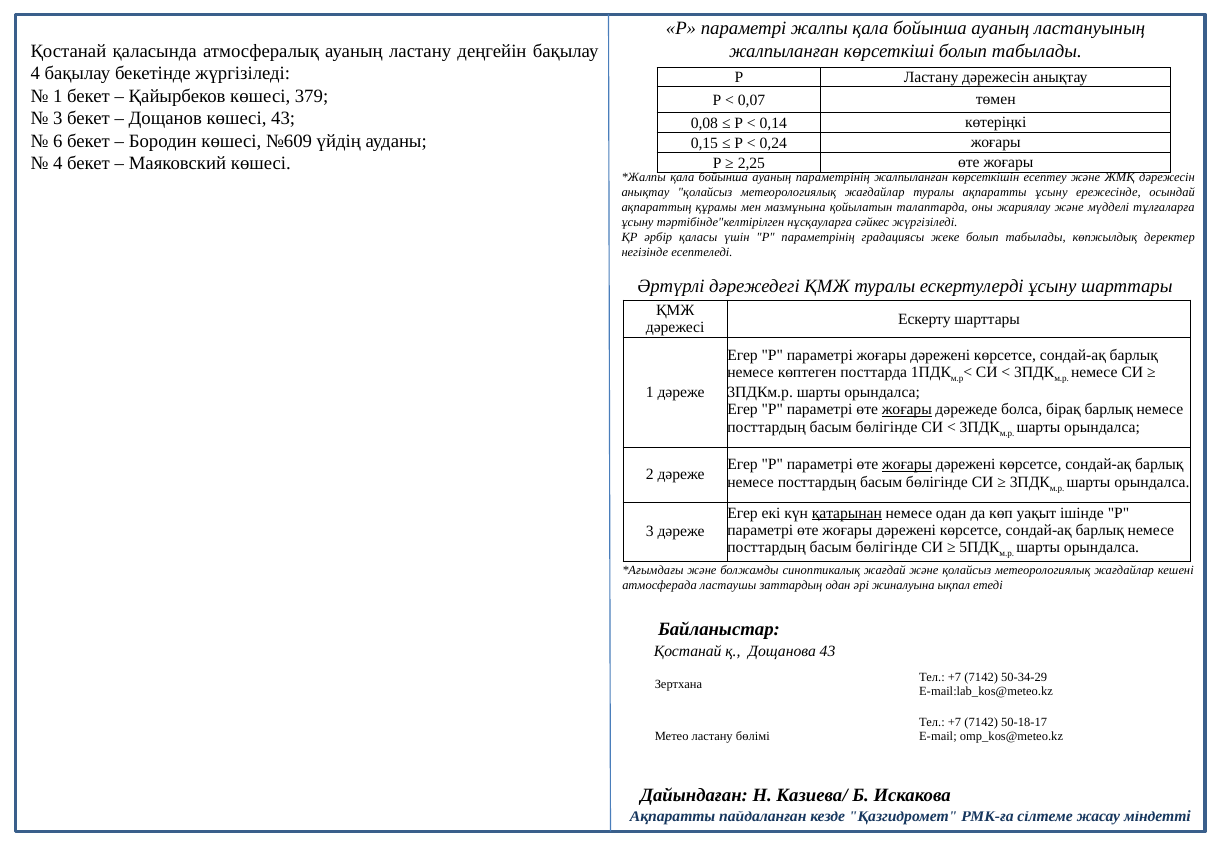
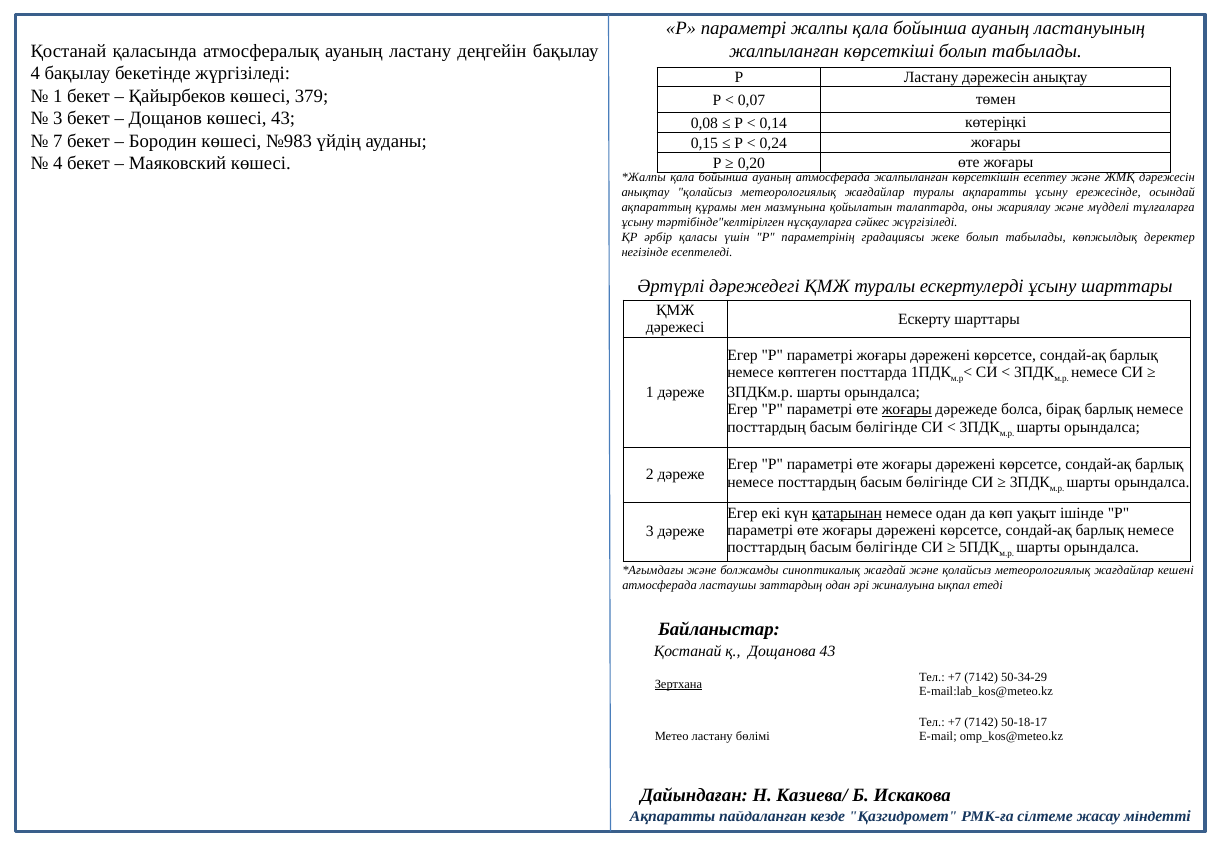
6: 6 -> 7 (58, 141)
№609: №609 -> №983 (289, 141)
2,25: 2,25 -> 0,20 (751, 163)
ауаның параметрінің: параметрінің -> атмосферада (833, 178)
жоғары underline: present -> none (907, 464)
Зертхана underline: none -> present (678, 683)
